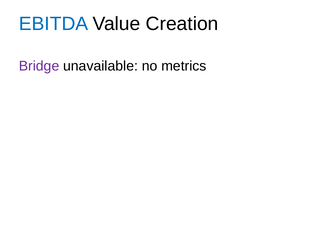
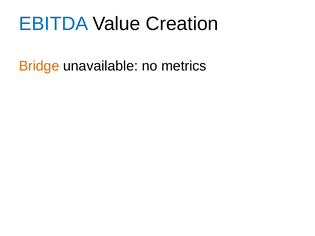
Bridge colour: purple -> orange (39, 66)
